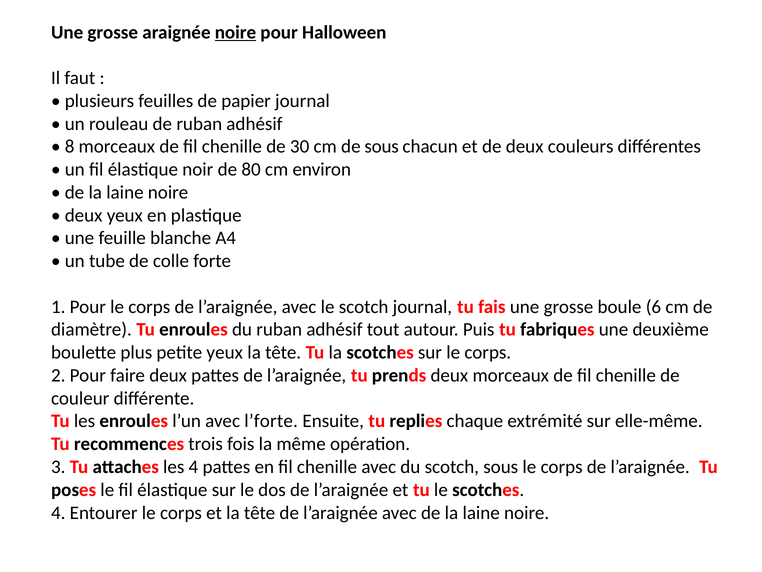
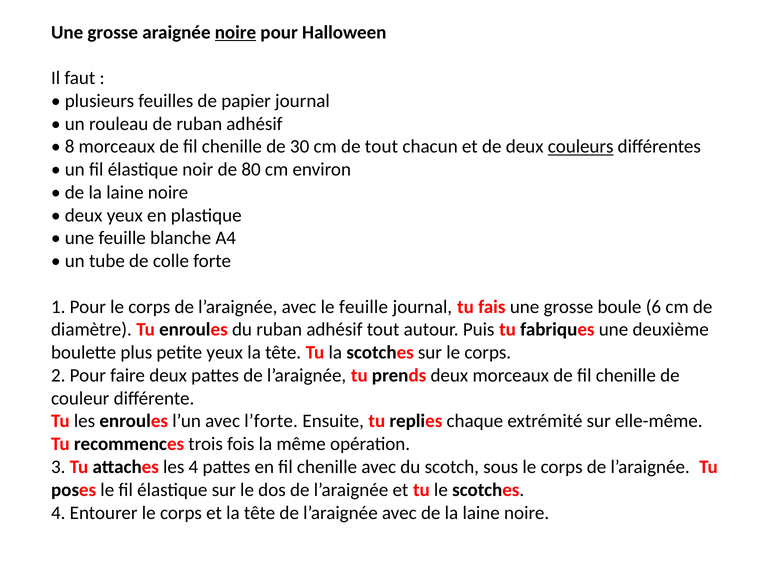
de sous: sous -> tout (381, 147)
couleurs underline: none -> present (581, 147)
le scotch: scotch -> feuille (364, 307)
